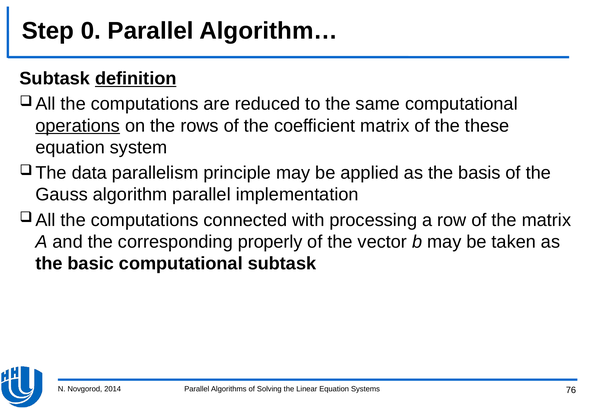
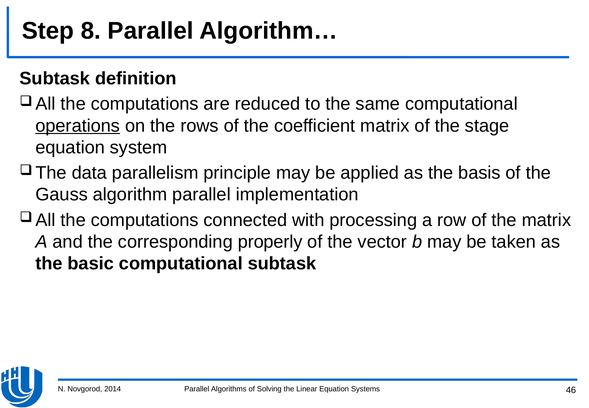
0: 0 -> 8 (91, 31)
definition underline: present -> none (136, 79)
these: these -> stage (487, 126)
76: 76 -> 46 (571, 390)
